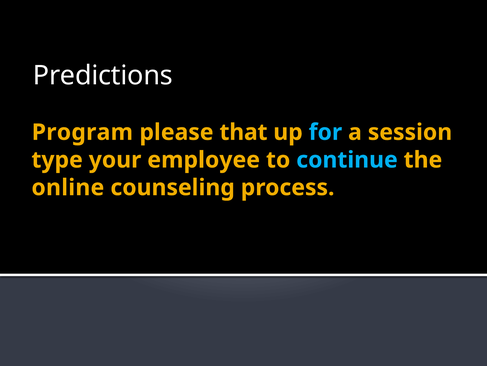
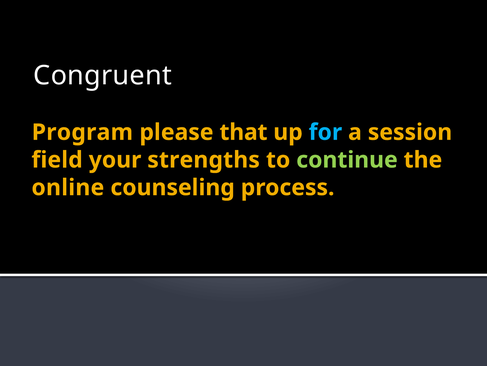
Predictions: Predictions -> Congruent (103, 75)
type: type -> field (57, 160)
employee: employee -> strengths (204, 160)
continue colour: light blue -> light green (347, 160)
